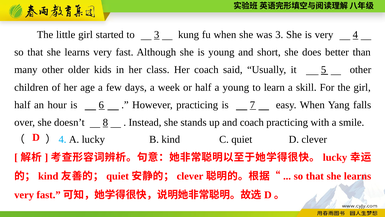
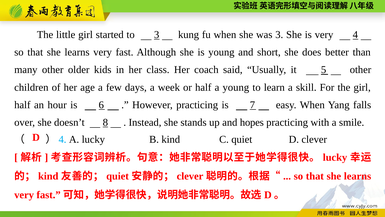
and coach: coach -> hopes (252, 122)
